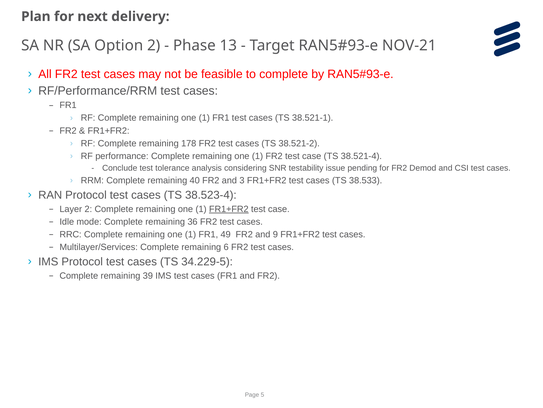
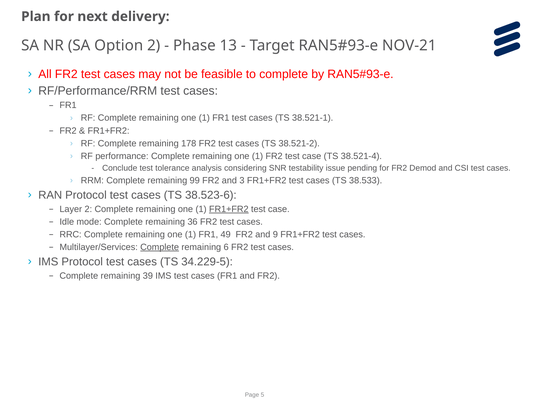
40: 40 -> 99 (195, 180)
38.523-4: 38.523-4 -> 38.523-6 (211, 195)
Complete underline: none -> present (160, 247)
